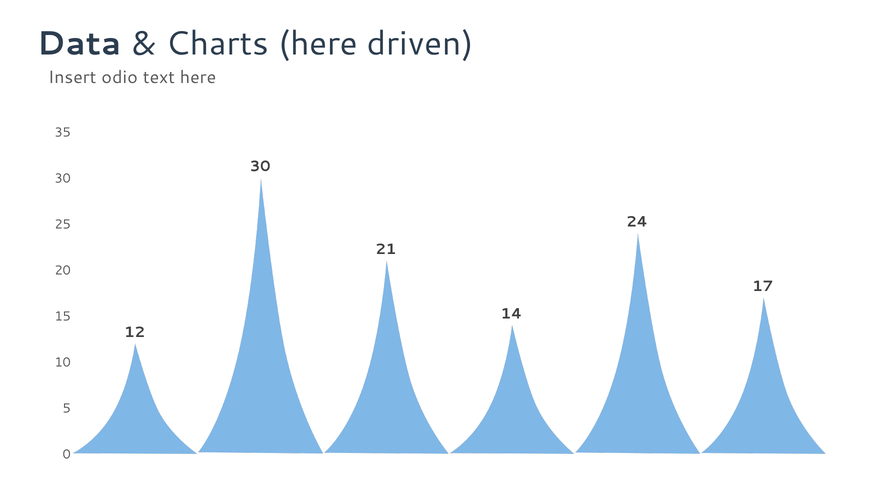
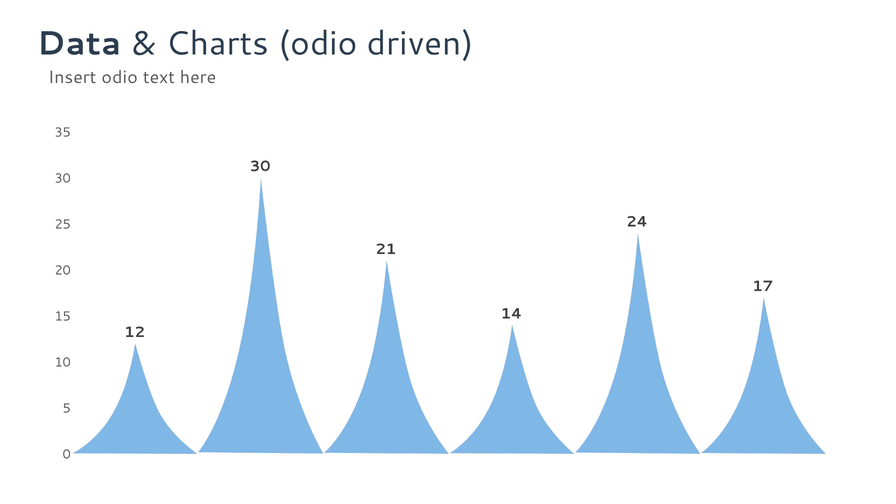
Charts here: here -> odio (318, 44)
